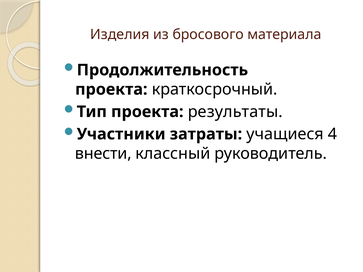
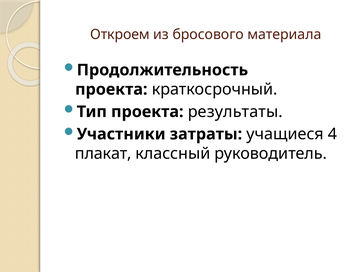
Изделия: Изделия -> Откроем (120, 35)
внести: внести -> плакат (103, 154)
